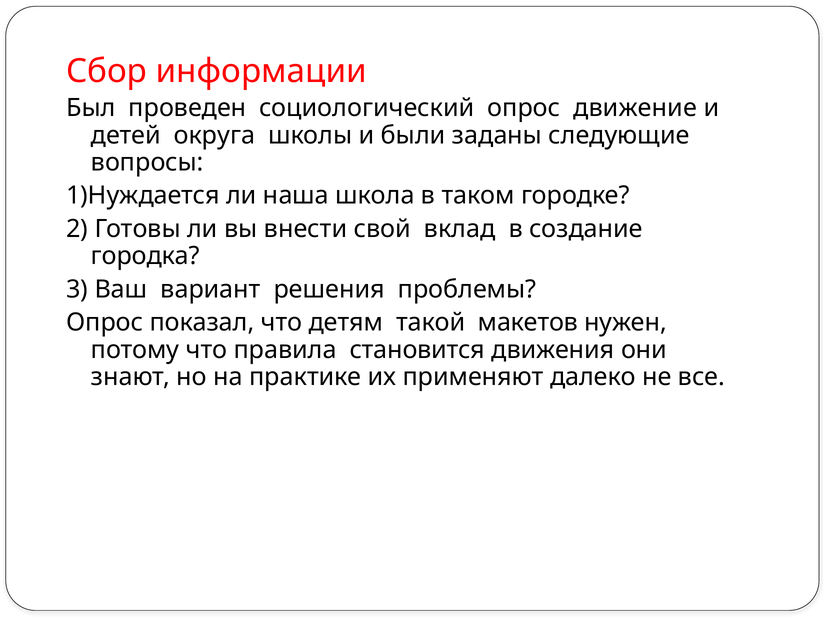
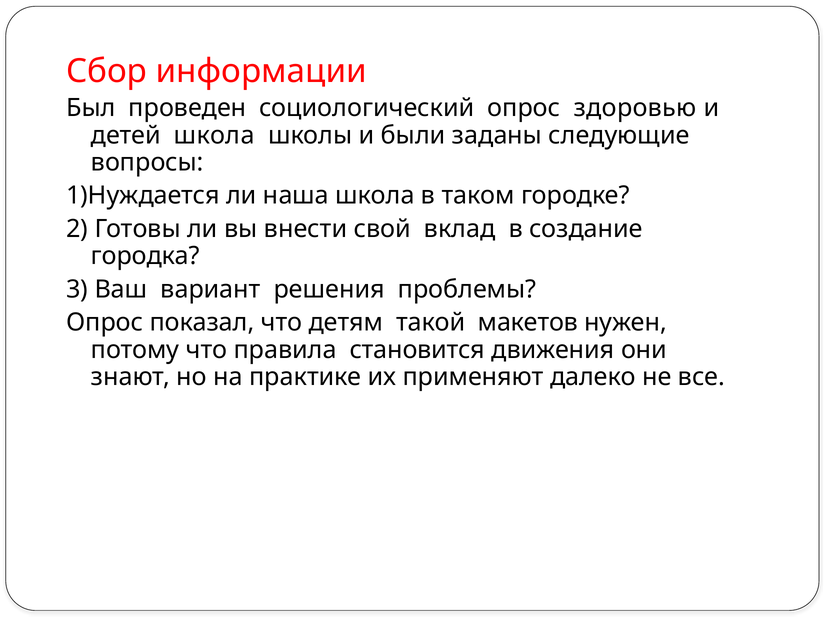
движение: движение -> здоровью (635, 108)
детей округа: округа -> школа (214, 135)
